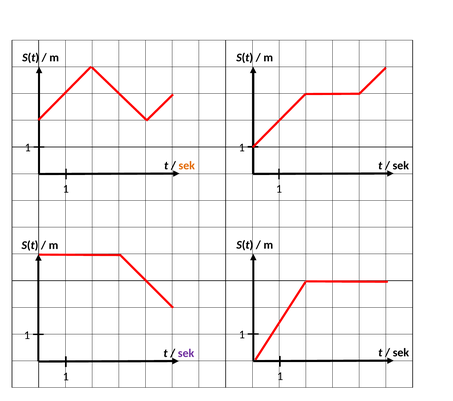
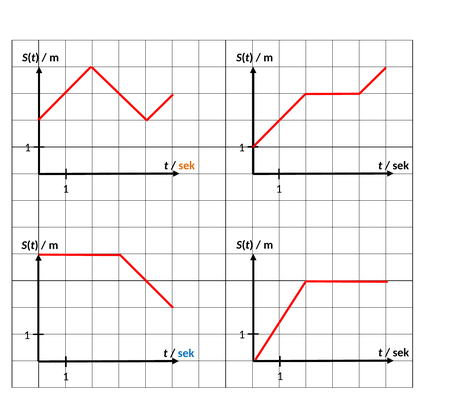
sek colour: purple -> blue (186, 353)
